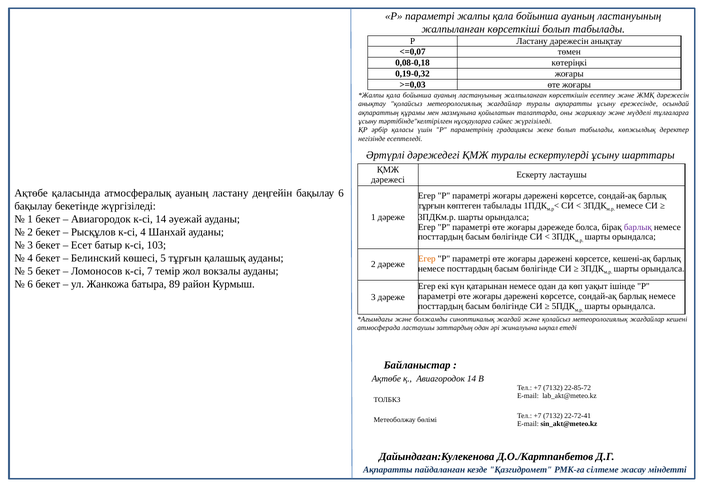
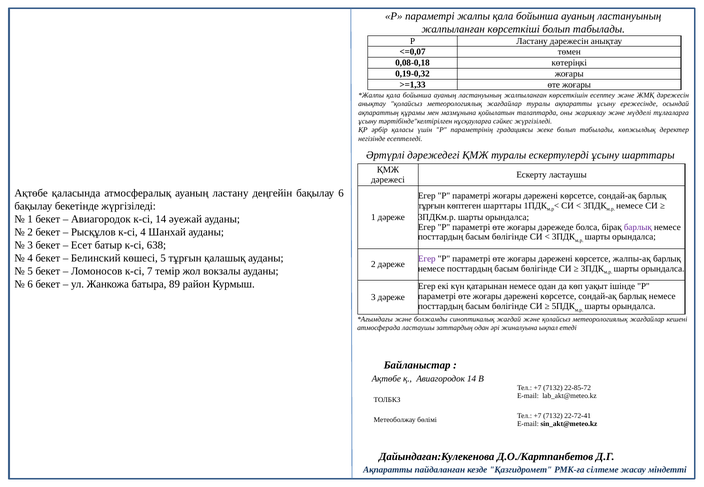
>=0,03: >=0,03 -> >=1,33 (413, 85)
көптеген табылады: табылады -> шарттары (502, 206)
103: 103 -> 638 (156, 245)
Егер colour: orange -> purple (427, 259)
кешені-ақ: кешені-ақ -> жалпы-ақ (632, 259)
